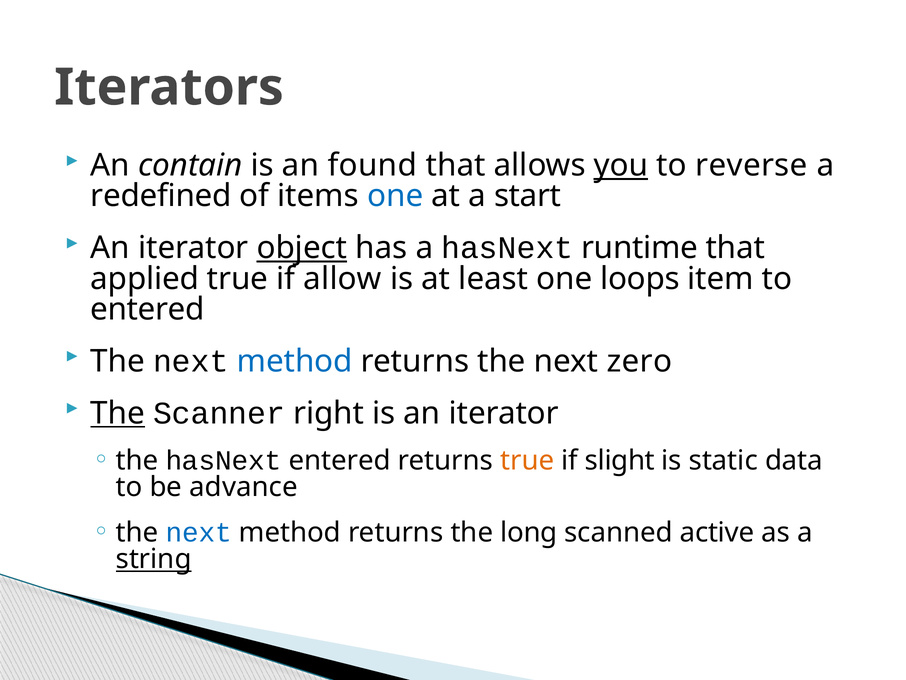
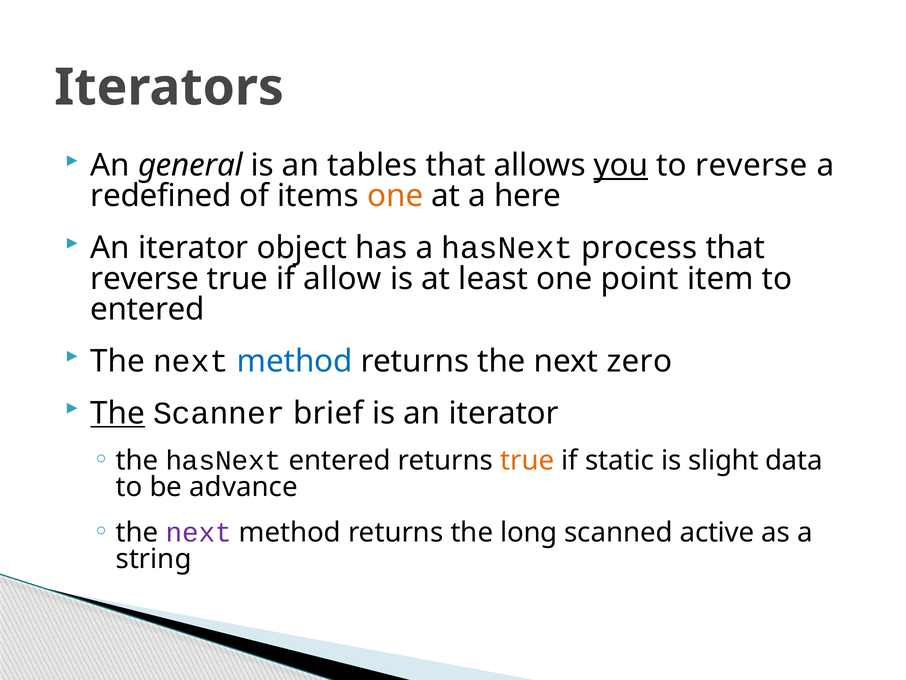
contain: contain -> general (190, 165)
found: found -> tables (372, 165)
one colour: blue -> orange (395, 196)
start: start -> here (528, 196)
object underline: present -> none (302, 248)
runtime: runtime -> process (639, 248)
applied: applied -> reverse (145, 278)
loops: loops -> point (640, 278)
right: right -> brief (328, 413)
slight: slight -> static (620, 460)
static: static -> slight (723, 460)
next colour: blue -> purple (199, 532)
string underline: present -> none (154, 559)
